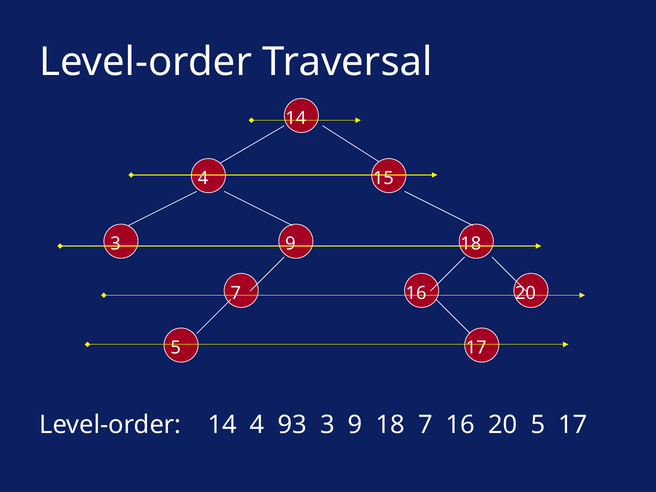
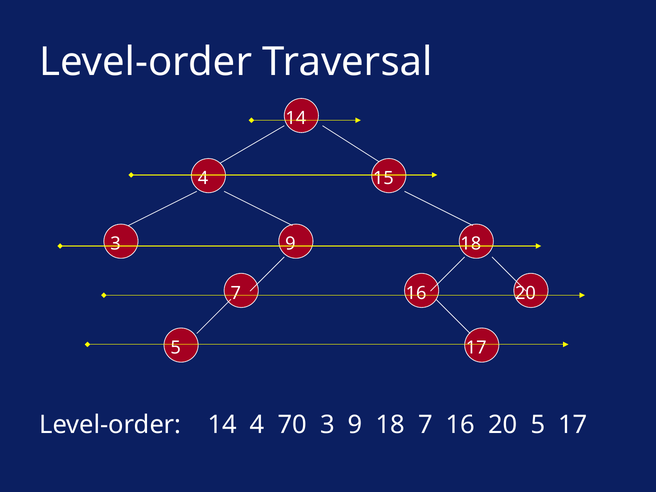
93: 93 -> 70 (292, 425)
